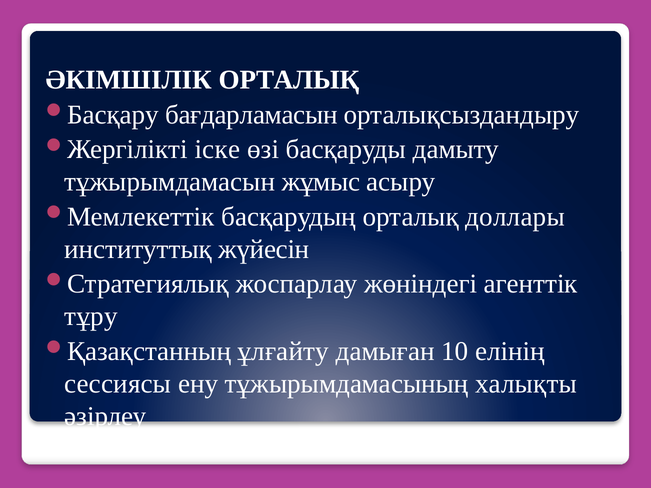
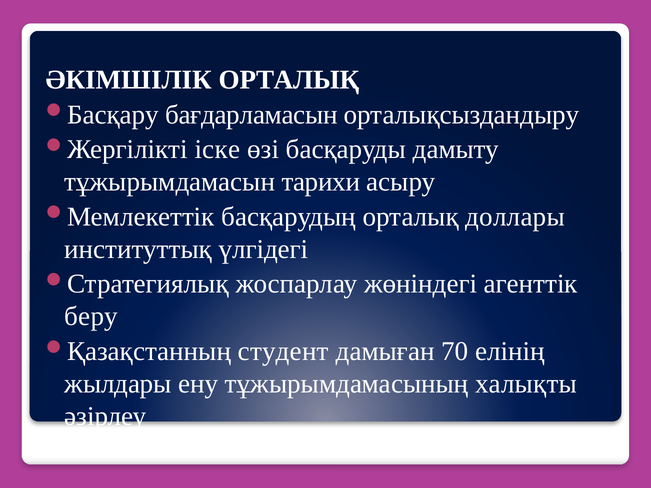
жұмыс: жұмыс -> тарихи (321, 182)
жүйесін: жүйесін -> үлгідегі (264, 249)
тұру: тұру -> беру (91, 317)
ұлғайту: ұлғайту -> студент (283, 352)
10: 10 -> 70 (455, 352)
сессиясы: сессиясы -> жылдары (118, 384)
